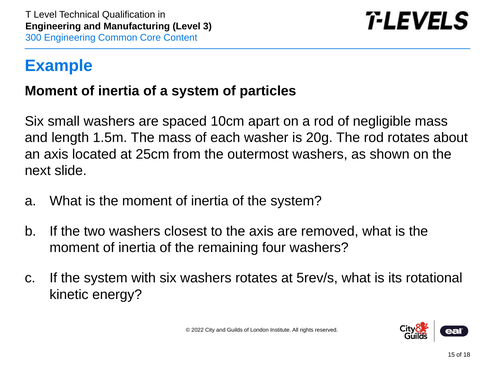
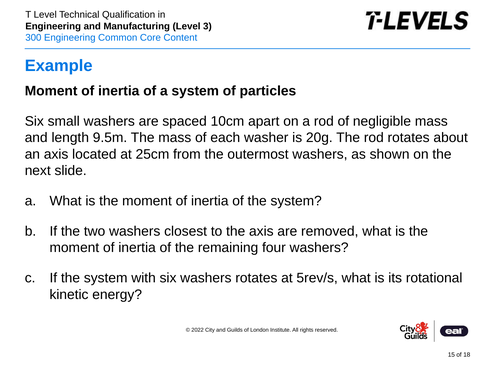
1.5m: 1.5m -> 9.5m (110, 138)
